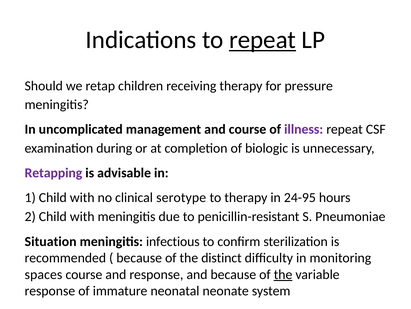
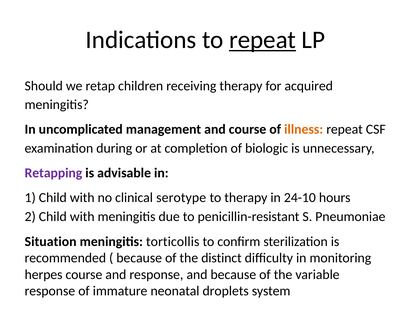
pressure: pressure -> acquired (309, 86)
illness colour: purple -> orange (304, 129)
24-95: 24-95 -> 24-10 (300, 197)
infectious: infectious -> torticollis (173, 241)
spaces: spaces -> herpes (44, 274)
the underline: present -> none (283, 274)
neonate: neonate -> droplets (226, 290)
